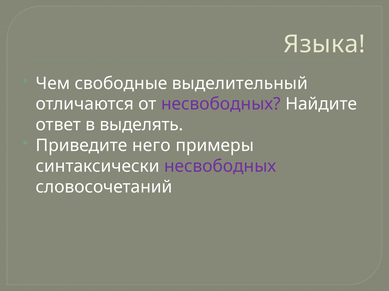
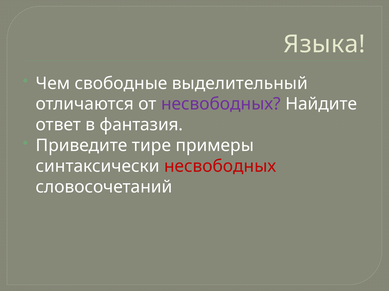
выделять: выделять -> фантазия (141, 125)
него: него -> тире (151, 146)
несвободных colour: purple -> red (220, 167)
